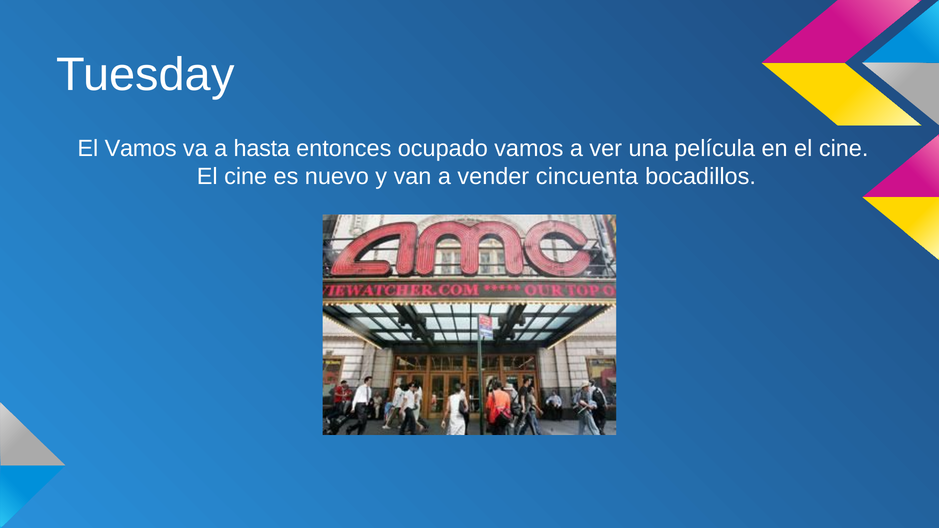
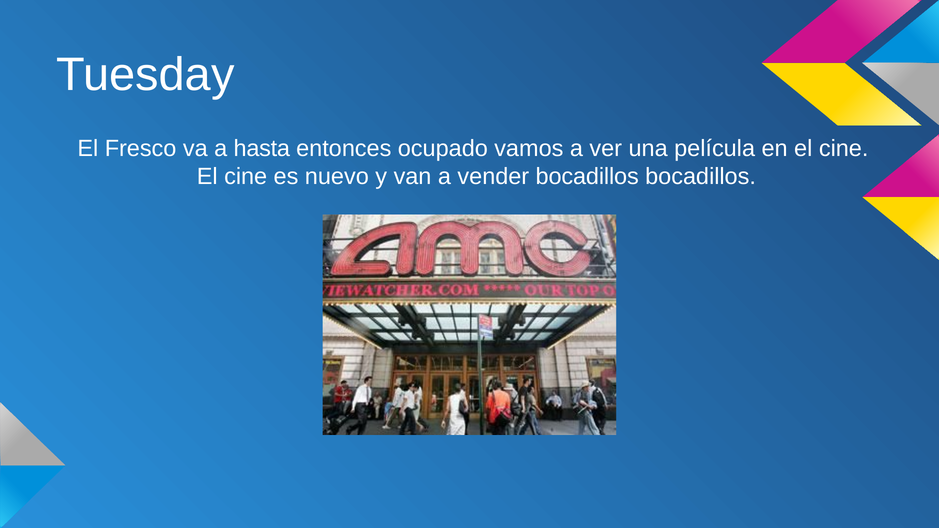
El Vamos: Vamos -> Fresco (141, 148)
vender cincuenta: cincuenta -> bocadillos (587, 177)
